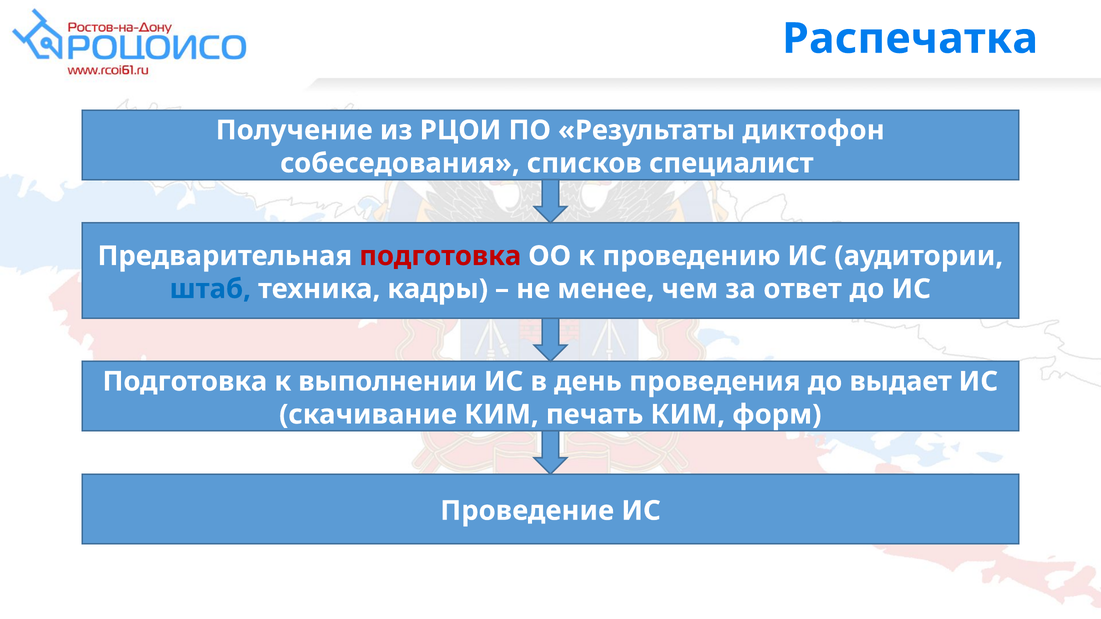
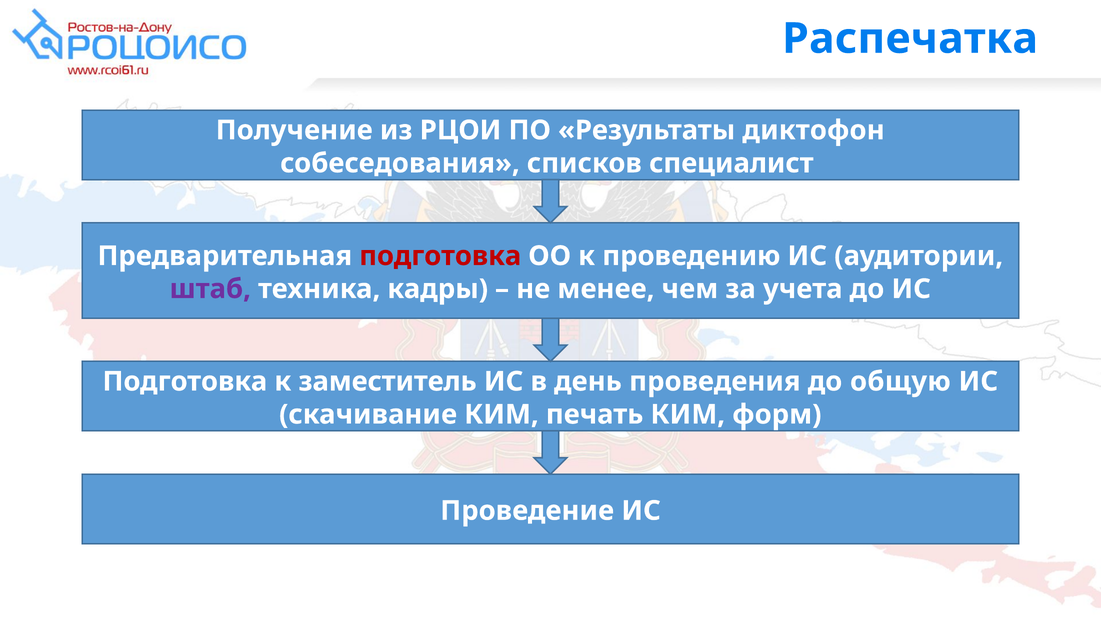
штаб colour: blue -> purple (210, 289)
ответ: ответ -> учета (803, 289)
выполнении: выполнении -> заместитель (388, 382)
выдает: выдает -> общую (900, 382)
